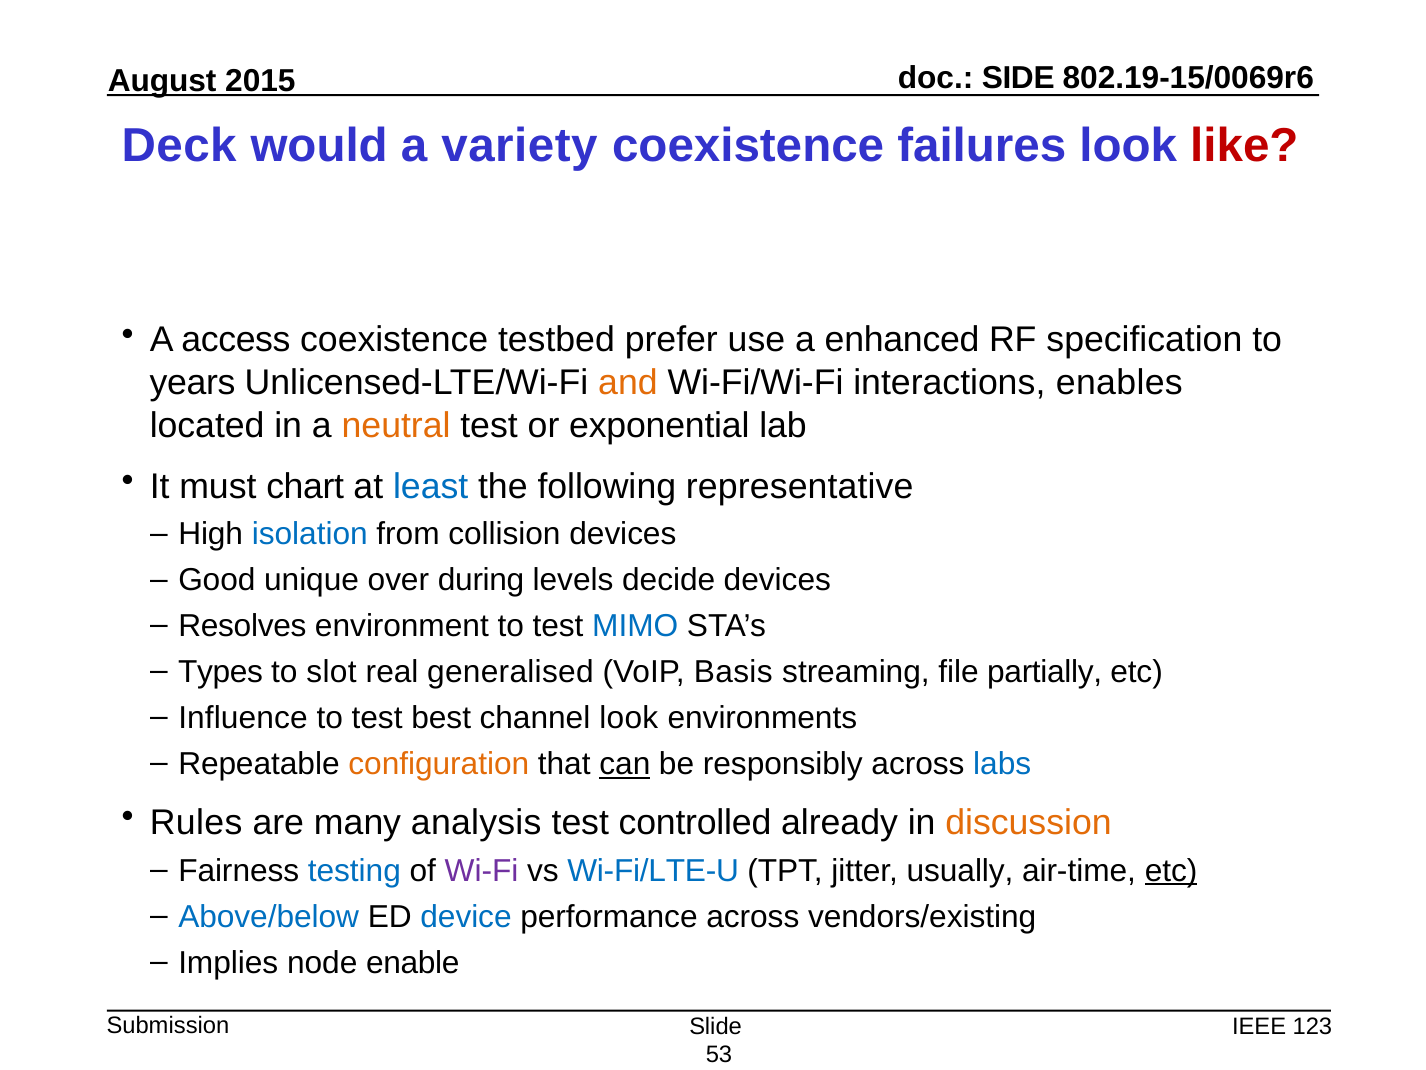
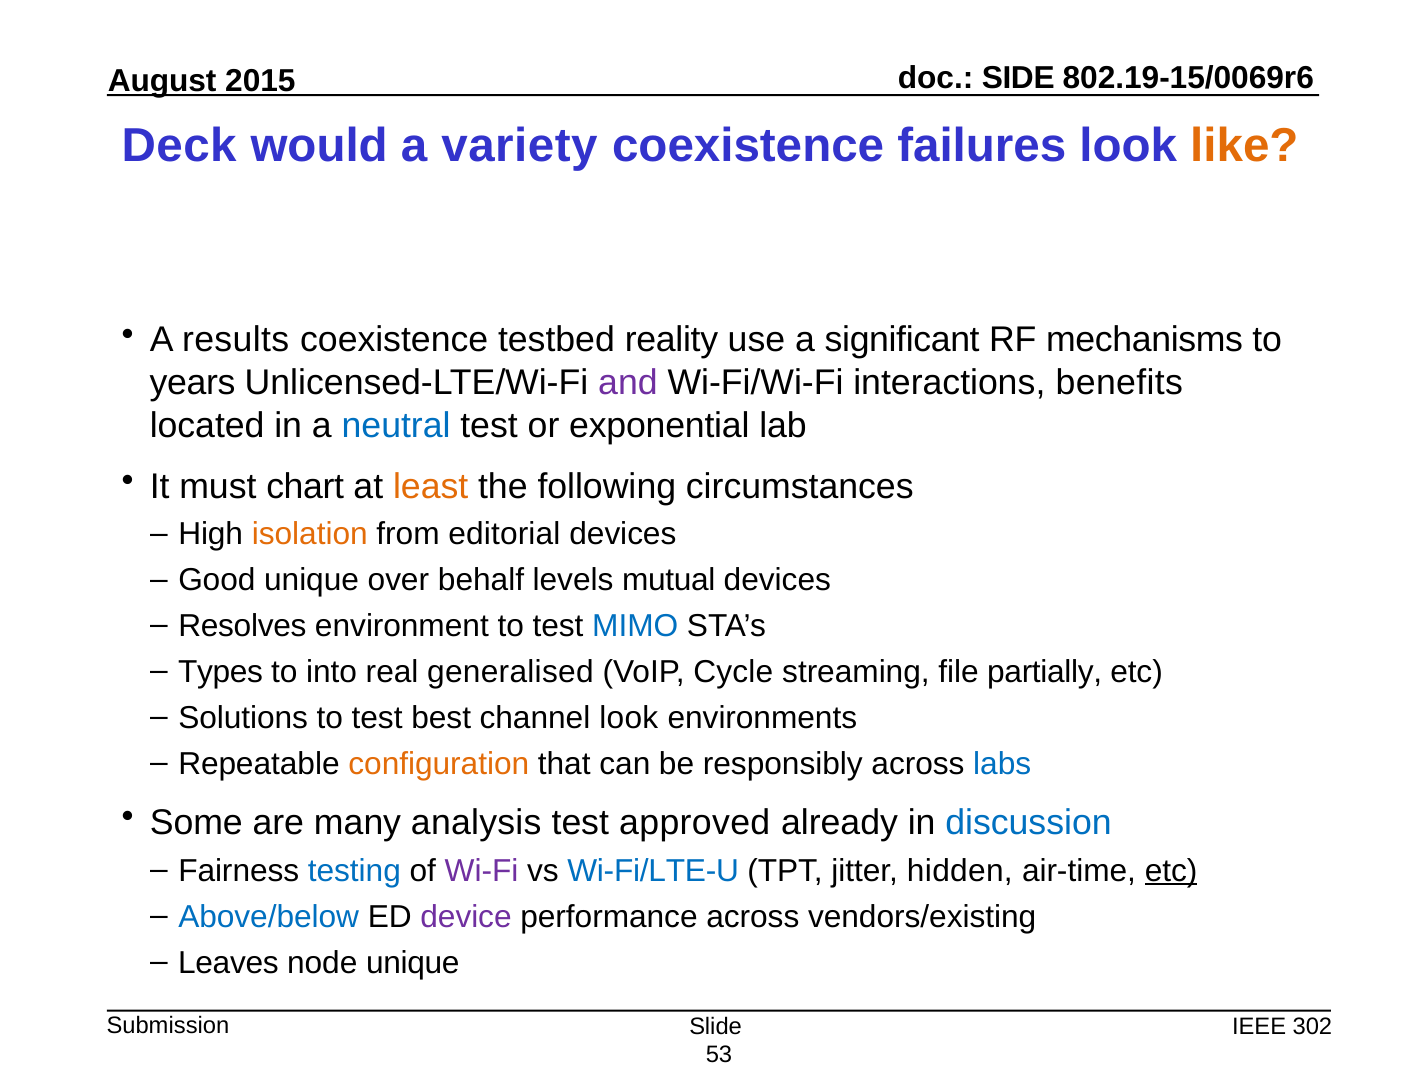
like colour: red -> orange (1244, 146)
access: access -> results (236, 340)
prefer: prefer -> reality (671, 340)
enhanced: enhanced -> significant (902, 340)
specification: specification -> mechanisms (1145, 340)
and colour: orange -> purple (628, 383)
enables: enables -> benefits (1119, 383)
neutral colour: orange -> blue (396, 426)
least colour: blue -> orange (431, 486)
representative: representative -> circumstances (800, 486)
isolation colour: blue -> orange (310, 534)
collision: collision -> editorial (504, 534)
during: during -> behalf (481, 580)
decide: decide -> mutual (669, 580)
slot: slot -> into (332, 672)
Basis: Basis -> Cycle (733, 672)
Influence: Influence -> Solutions (243, 718)
can underline: present -> none (625, 764)
Rules: Rules -> Some (196, 822)
controlled: controlled -> approved (695, 822)
discussion colour: orange -> blue (1028, 822)
usually: usually -> hidden (960, 870)
device colour: blue -> purple (466, 916)
Implies: Implies -> Leaves (228, 962)
node enable: enable -> unique (413, 962)
123: 123 -> 302 (1312, 1026)
